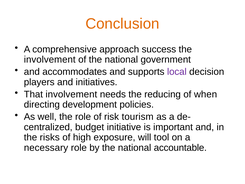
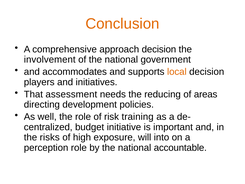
approach success: success -> decision (159, 49)
local colour: purple -> orange (177, 72)
That involvement: involvement -> assessment (71, 94)
when: when -> areas (206, 94)
tourism: tourism -> training (138, 117)
tool: tool -> into (161, 137)
necessary: necessary -> perception (46, 148)
